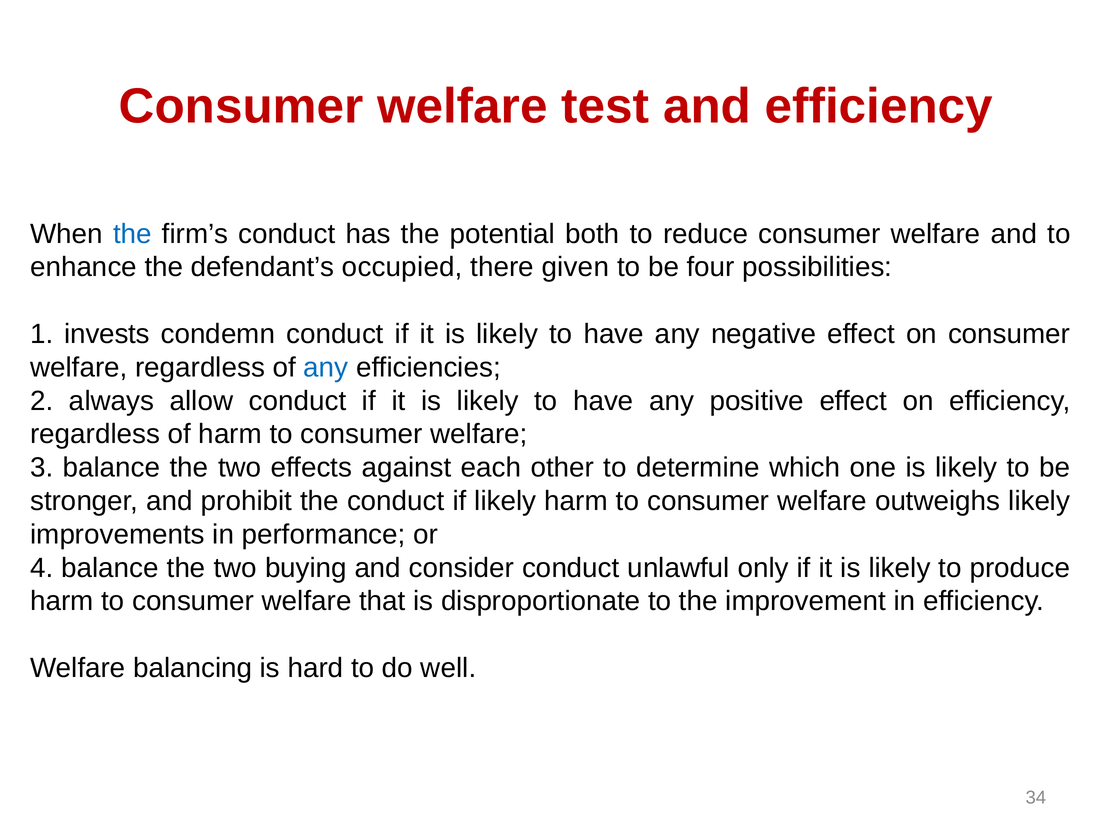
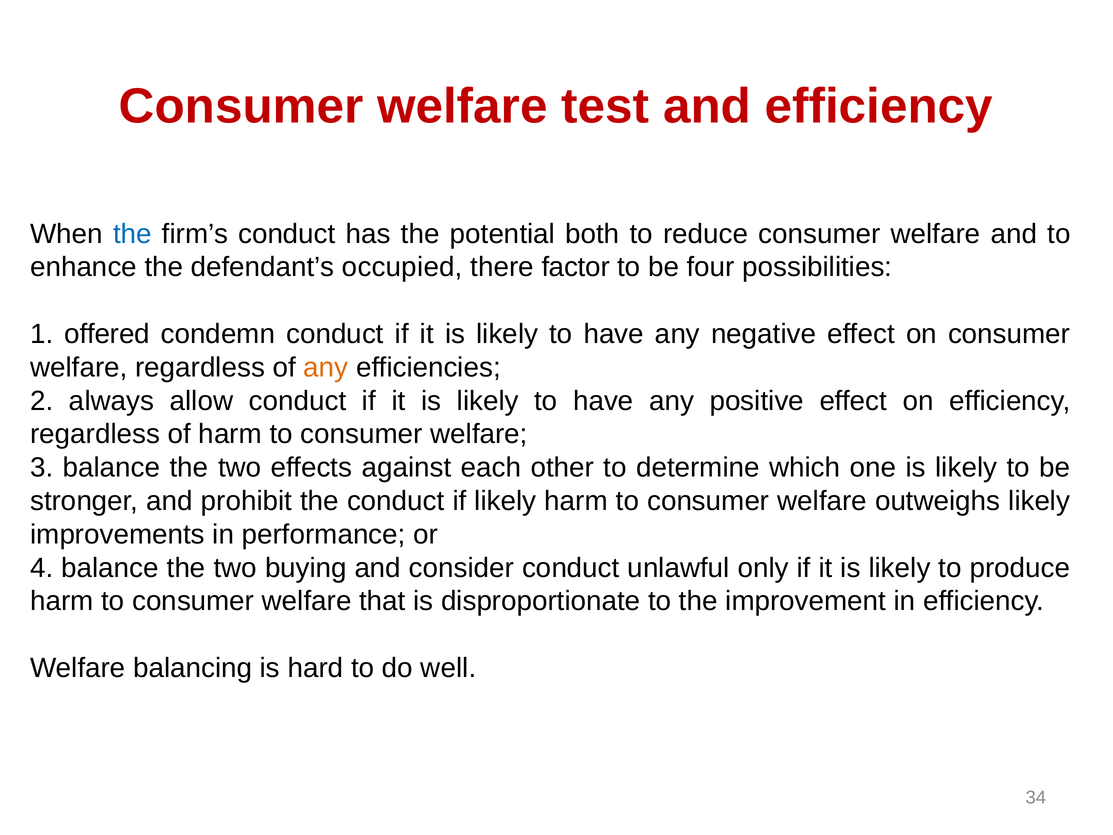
given: given -> factor (576, 267)
invests: invests -> offered (107, 334)
any colour: blue -> orange (326, 367)
